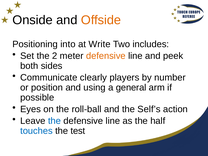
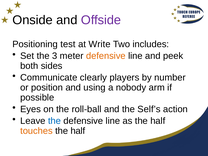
Offside colour: orange -> purple (101, 20)
into: into -> test (68, 44)
2: 2 -> 3 (55, 56)
general: general -> nobody (131, 88)
touches colour: blue -> orange (36, 131)
test: test -> half (78, 131)
